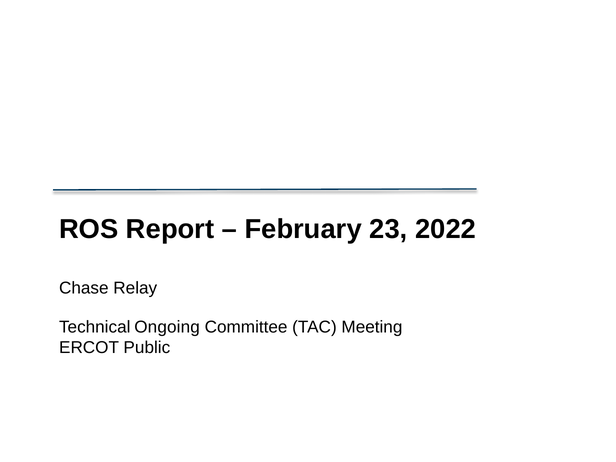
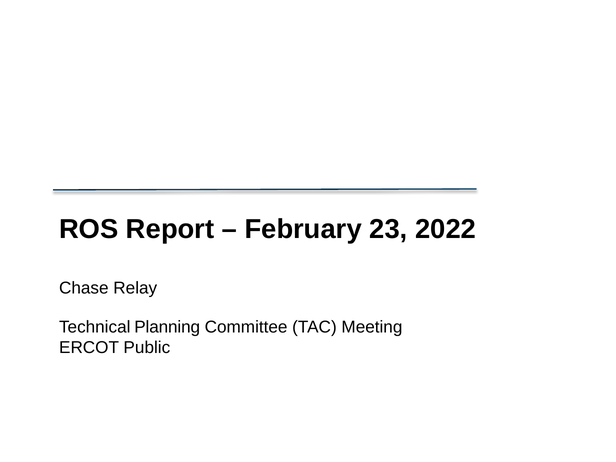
Ongoing: Ongoing -> Planning (167, 327)
